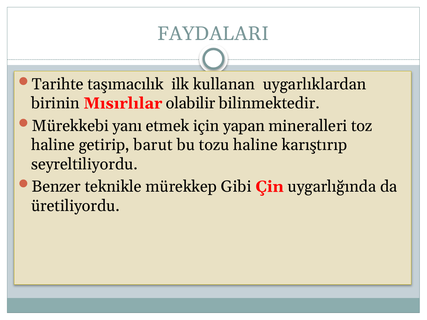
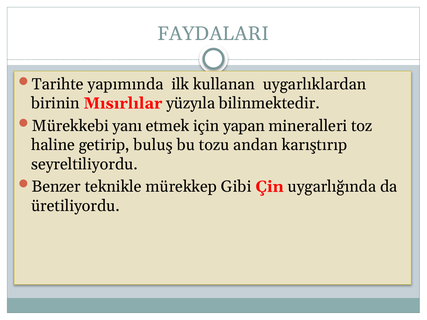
taşımacılık: taşımacılık -> yapımında (125, 84)
olabilir: olabilir -> yüzyıla (191, 103)
barut: barut -> buluş (153, 145)
tozu haline: haline -> andan (256, 145)
